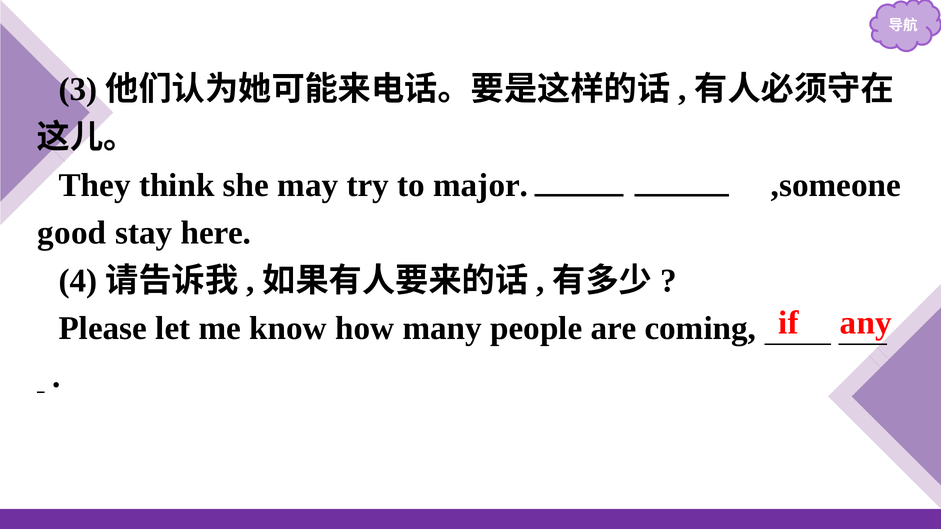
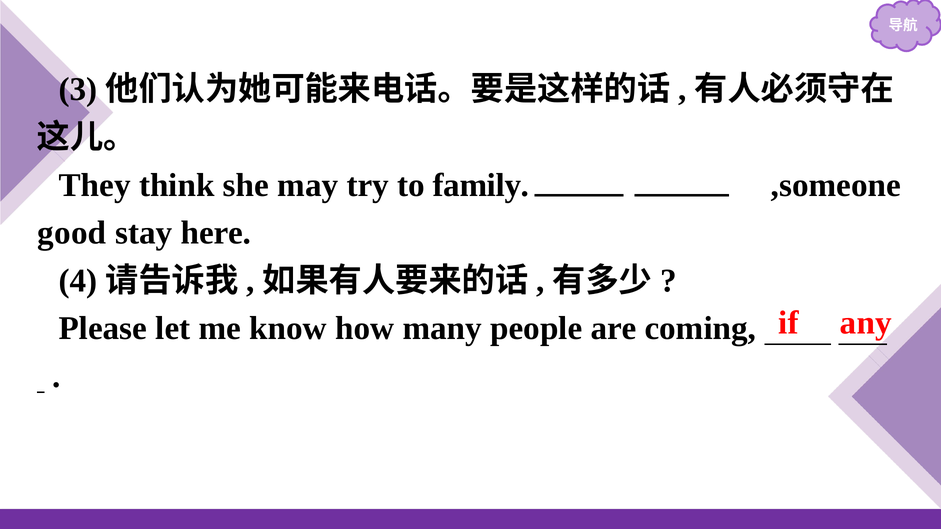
major: major -> family (481, 185)
